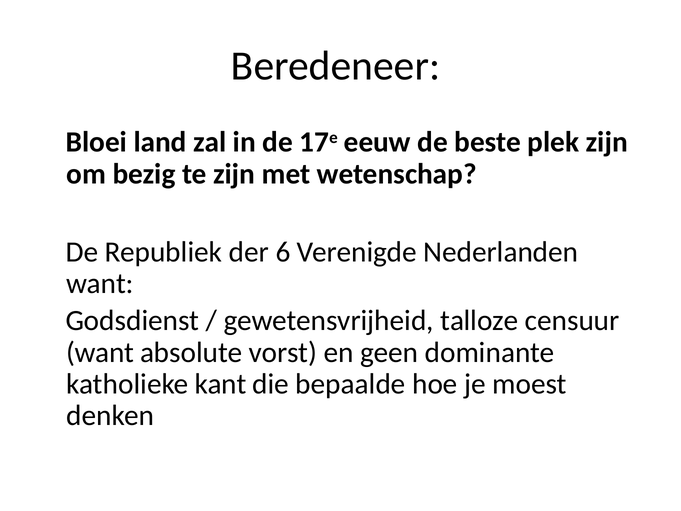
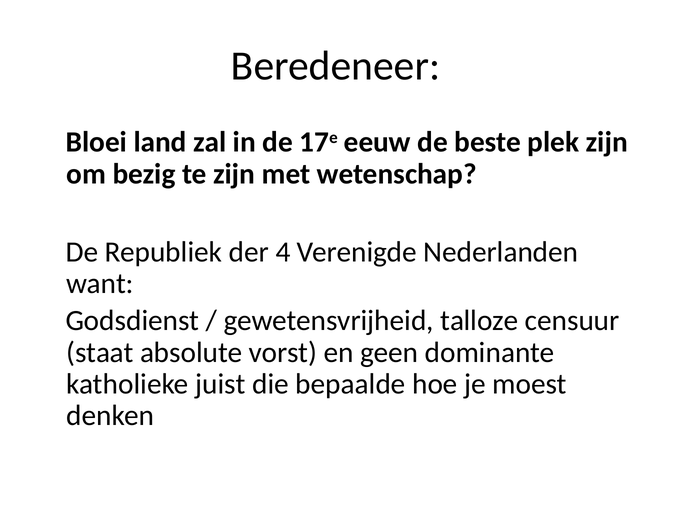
6: 6 -> 4 (283, 252)
want: want -> staat (100, 352)
kant: kant -> juist (220, 384)
